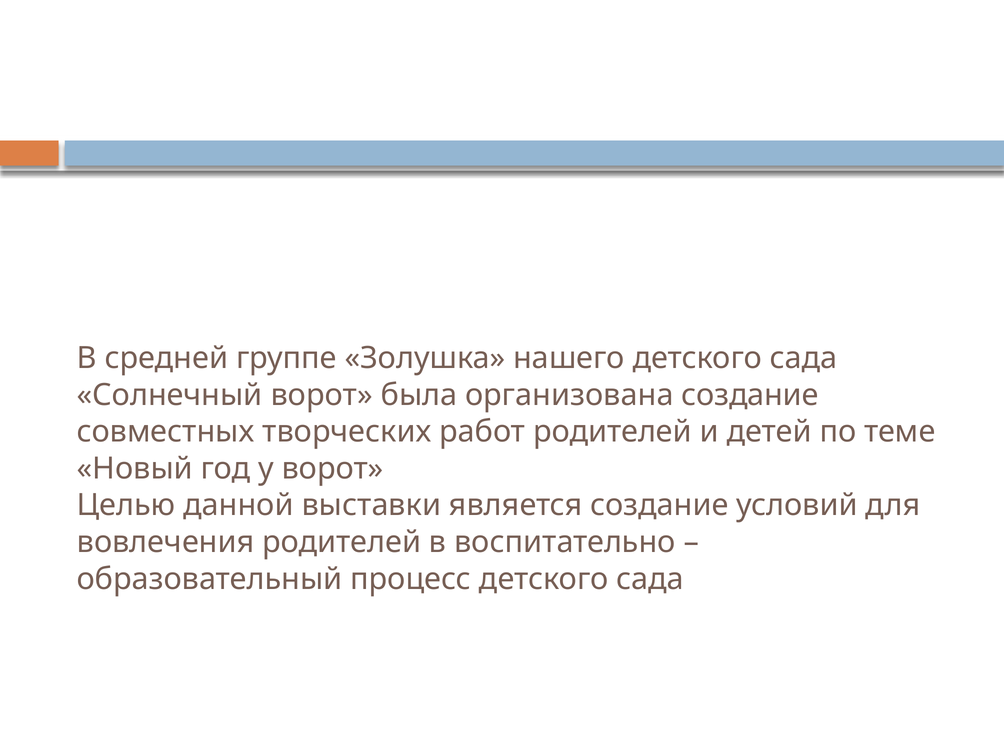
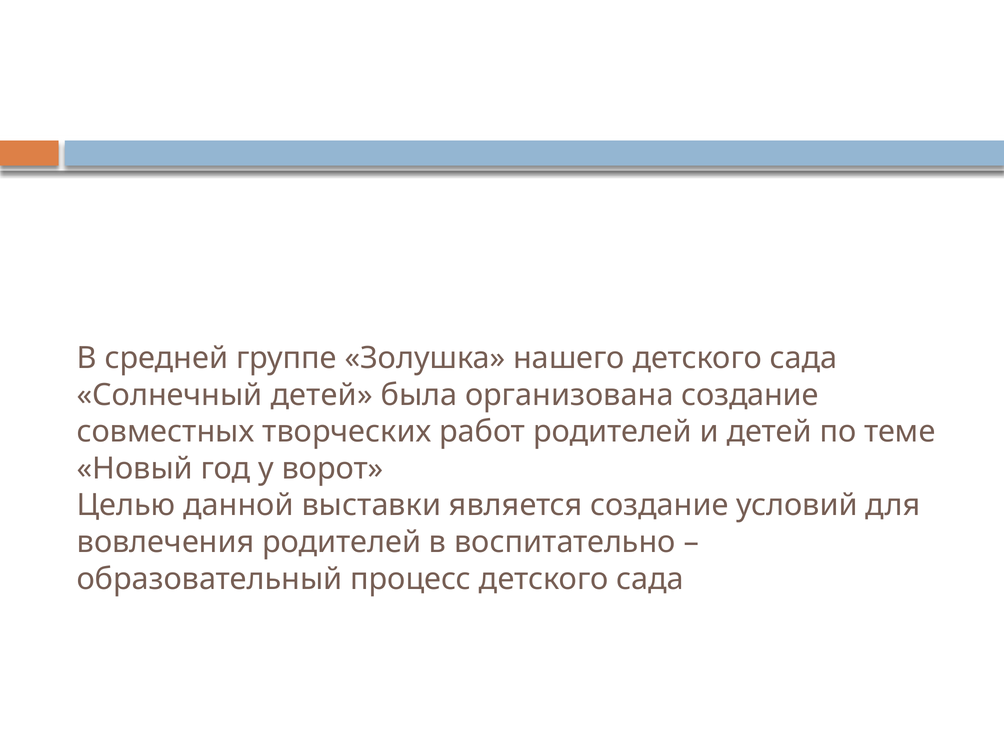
Солнечный ворот: ворот -> детей (322, 395)
